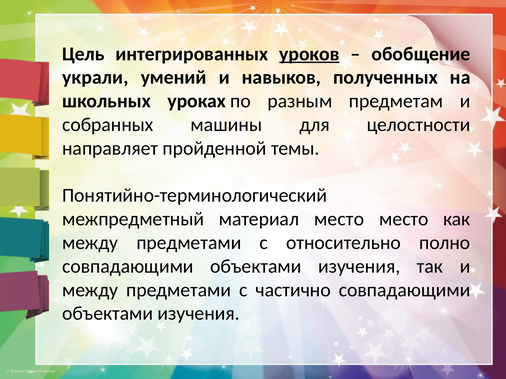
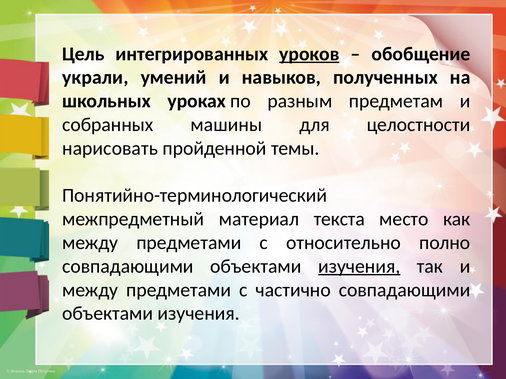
направляет: направляет -> нарисовать (110, 148)
материал место: место -> текста (339, 219)
изучения underline: none -> present (359, 267)
